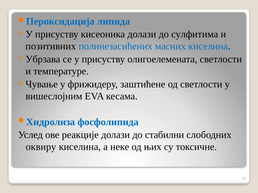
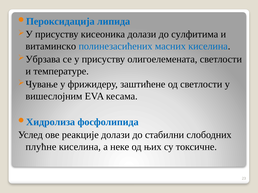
позитивних: позитивних -> витаминско (51, 46)
оквиру: оквиру -> плућне (41, 147)
